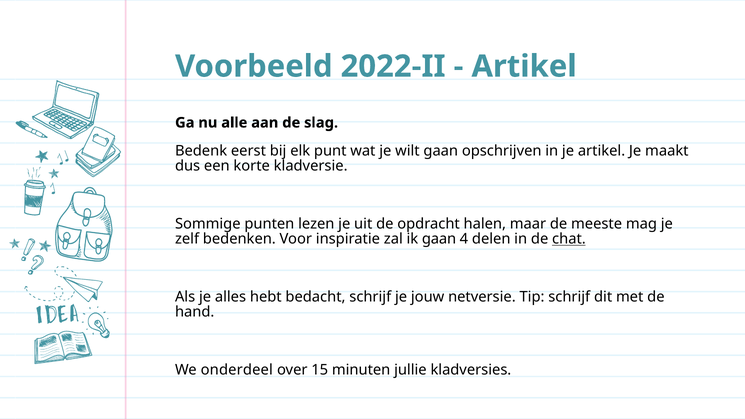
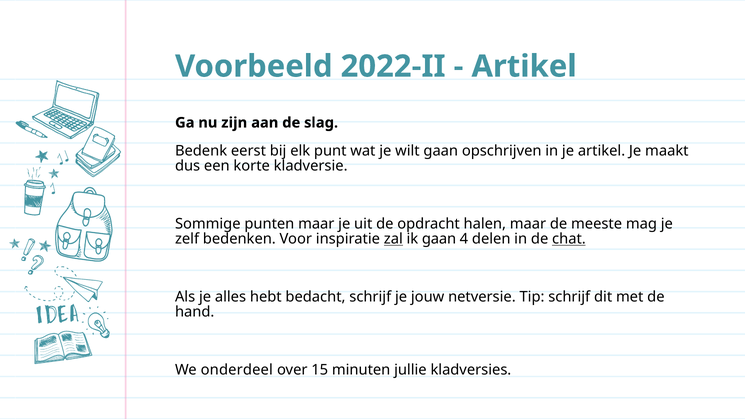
alle: alle -> zijn (234, 123)
punten lezen: lezen -> maar (316, 224)
zal underline: none -> present (393, 239)
